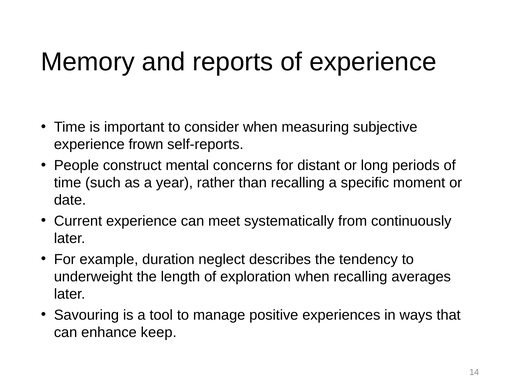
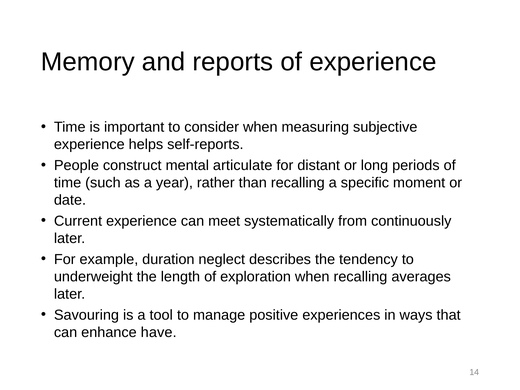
frown: frown -> helps (146, 145)
concerns: concerns -> articulate (243, 165)
keep: keep -> have (159, 332)
